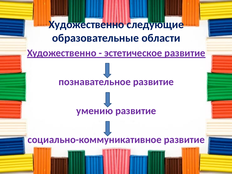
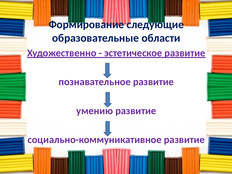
Художественно: Художественно -> Формирование (86, 24)
